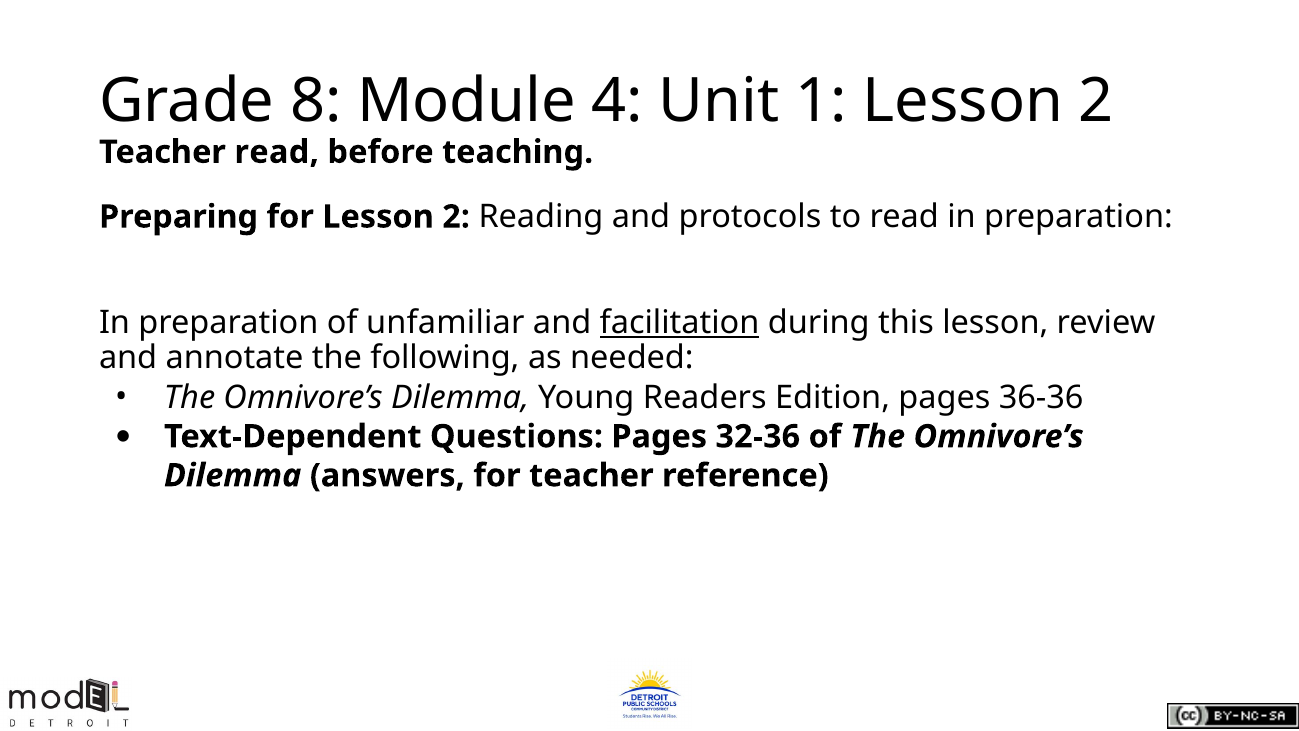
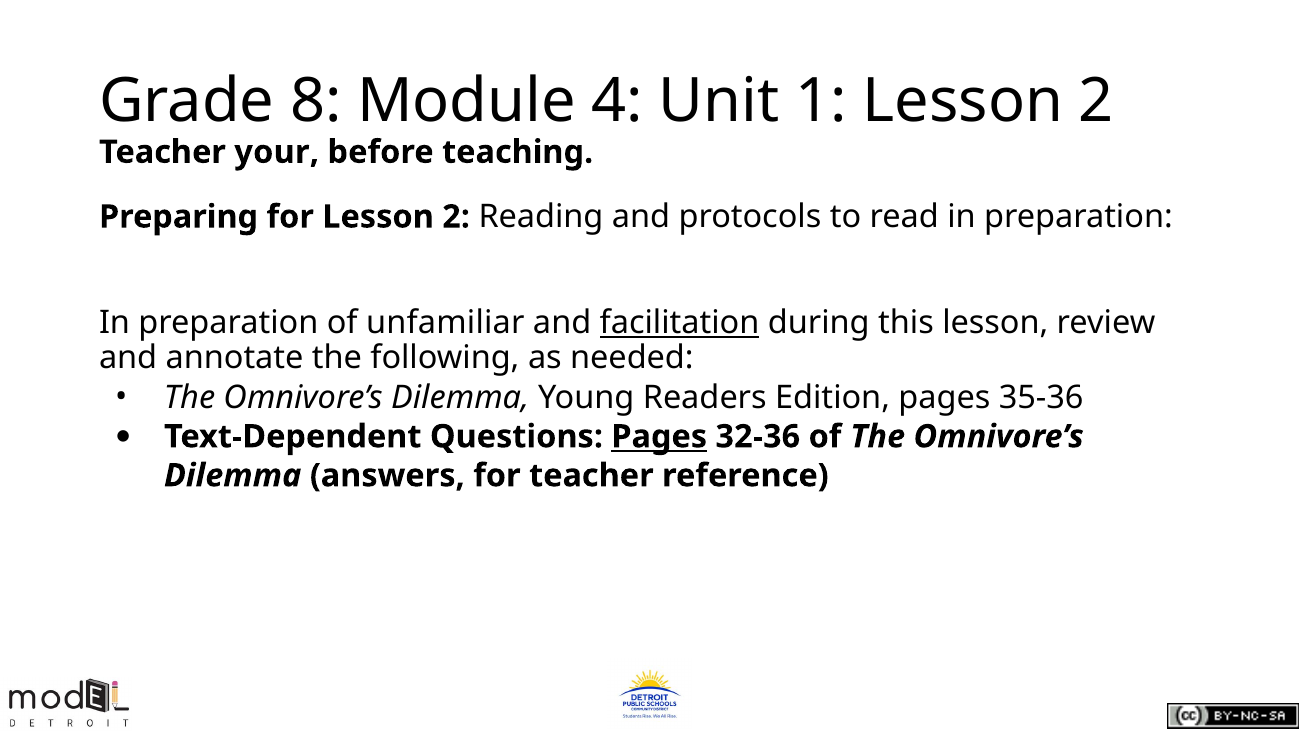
Teacher read: read -> your (277, 152)
36-36: 36-36 -> 35-36 (1041, 397)
Pages underline: none -> present (659, 436)
